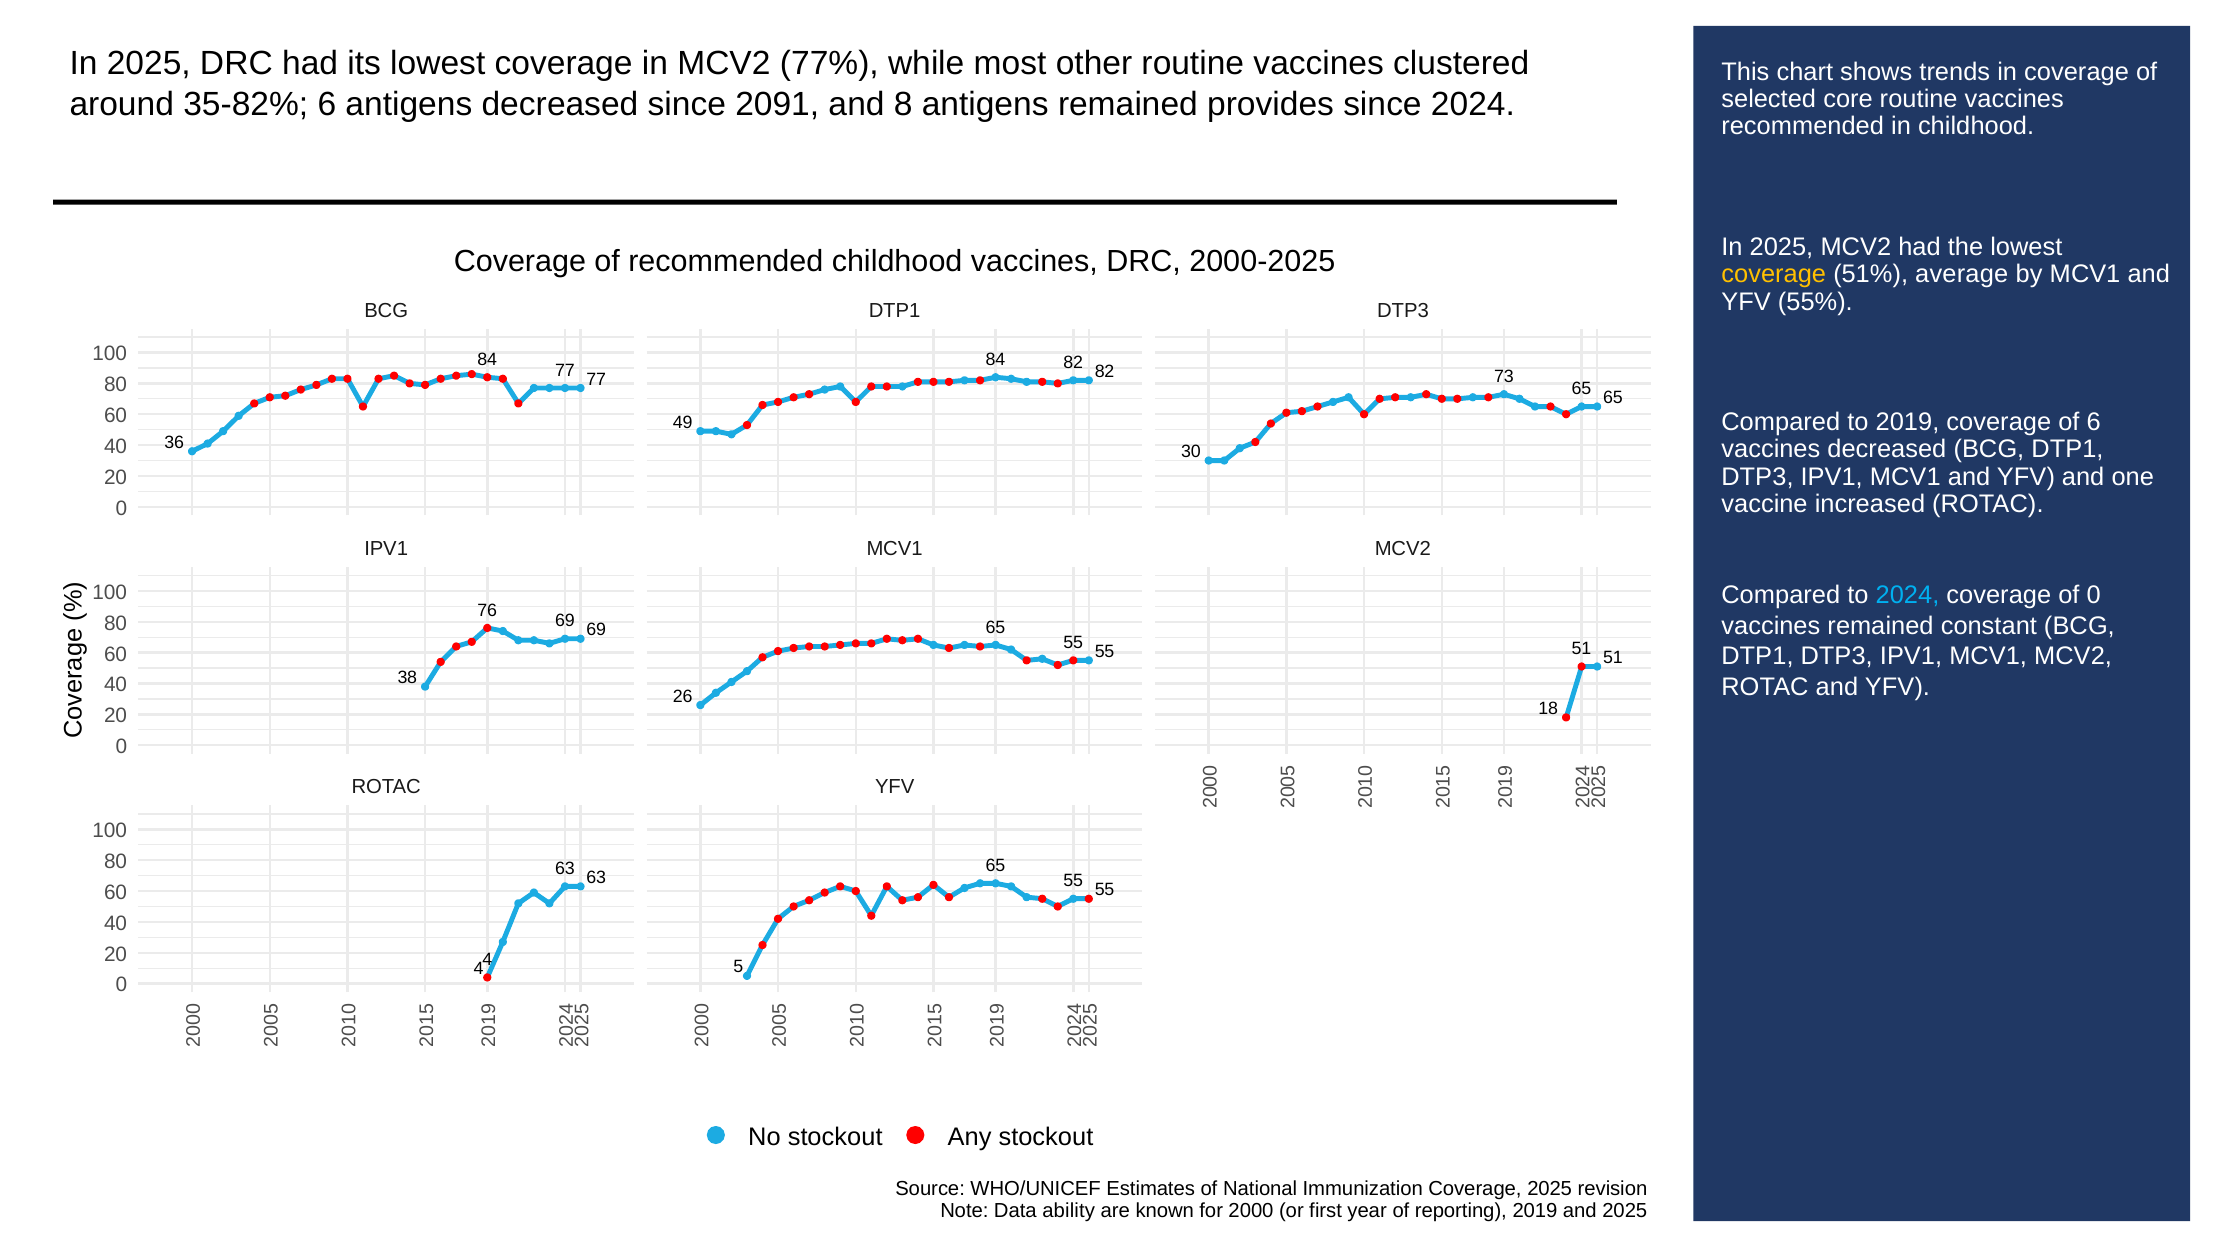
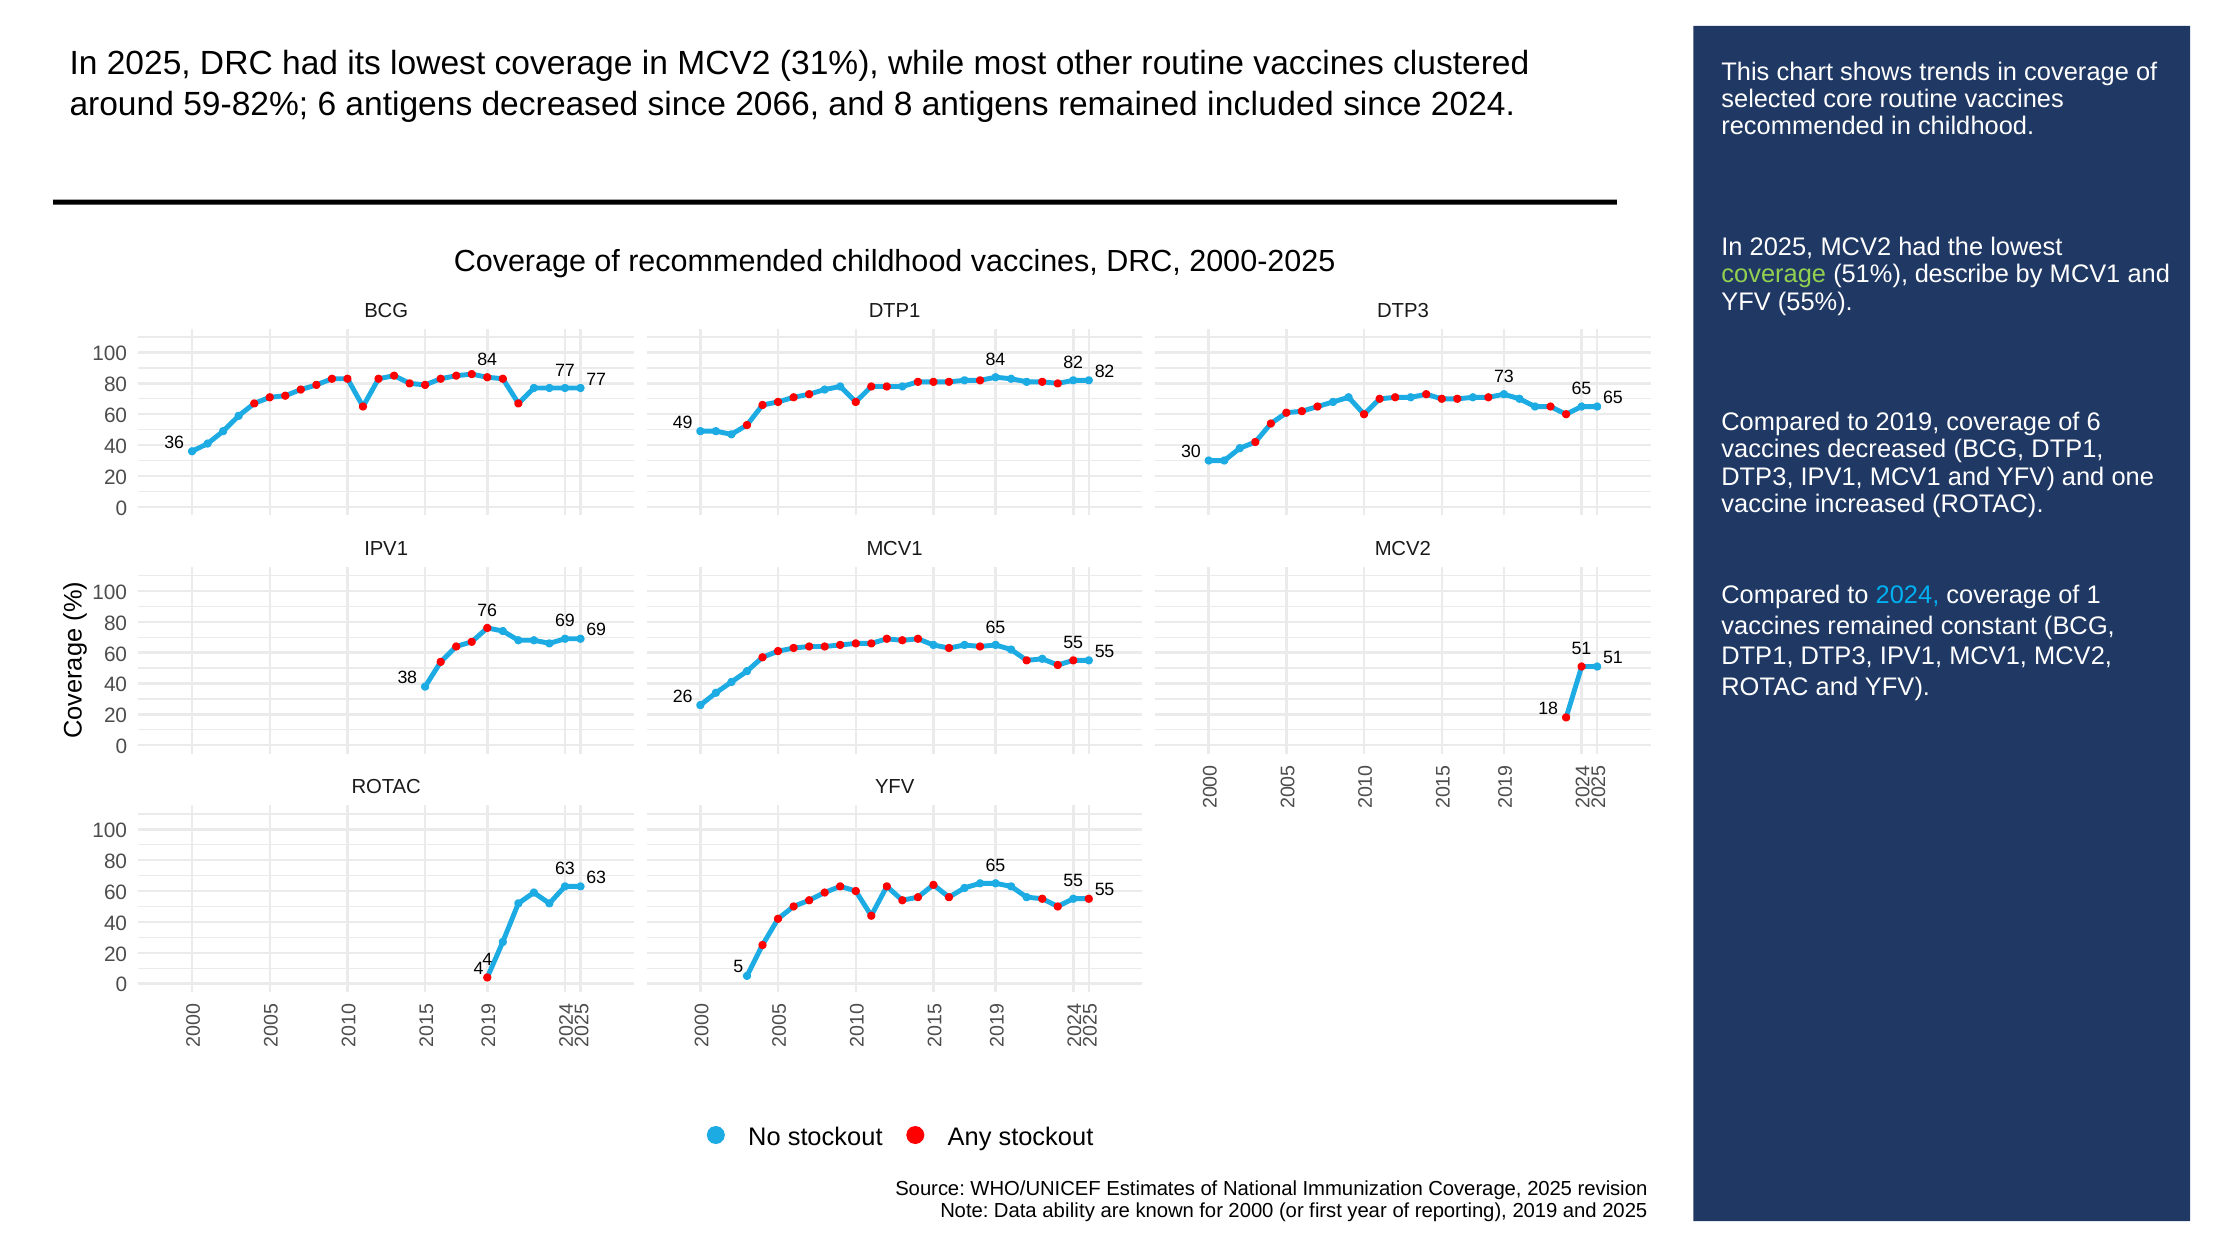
77%: 77% -> 31% (829, 64)
35-82%: 35-82% -> 59-82% (246, 104)
2091: 2091 -> 2066 (777, 104)
provides: provides -> included (1270, 104)
coverage colour: yellow -> light green (1774, 274)
average: average -> describe (1962, 274)
of 0: 0 -> 1 (2094, 596)
